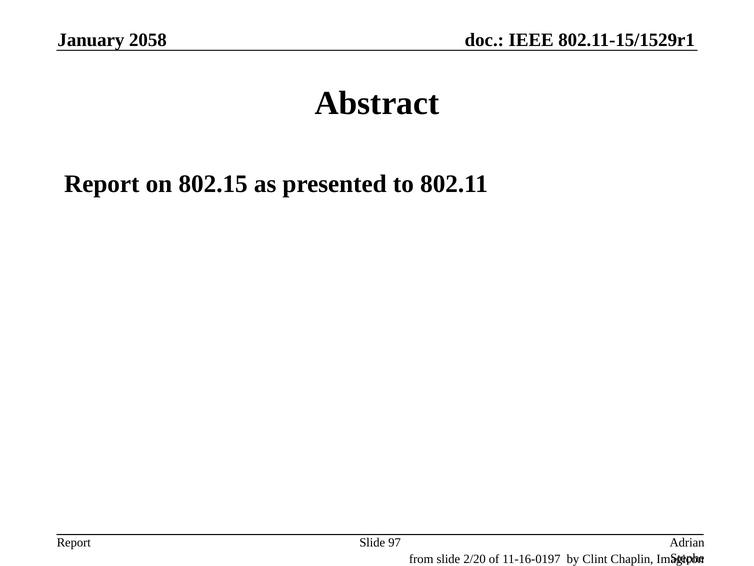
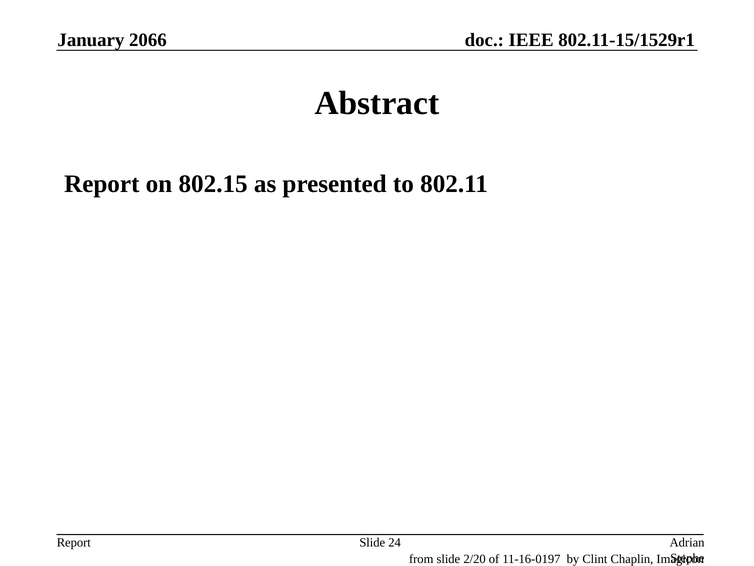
2058: 2058 -> 2066 (148, 40)
97: 97 -> 24 (395, 542)
